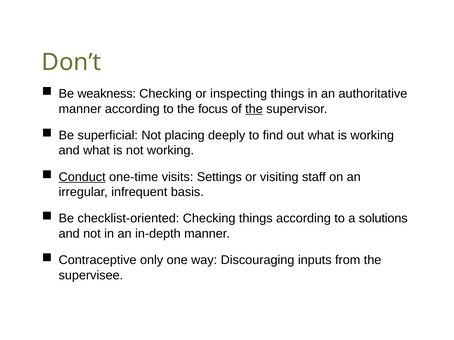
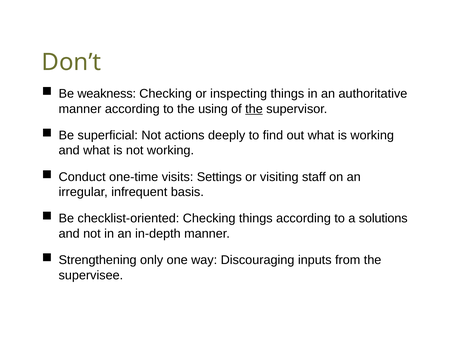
focus: focus -> using (213, 109)
placing: placing -> actions (185, 136)
Conduct underline: present -> none (82, 177)
Contraceptive: Contraceptive -> Strengthening (98, 260)
